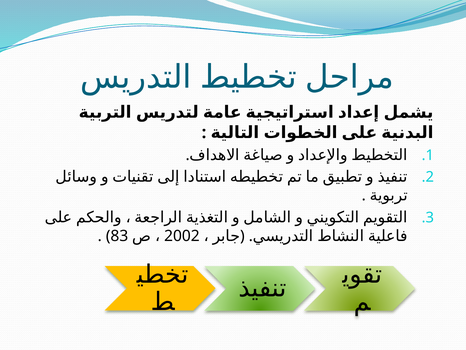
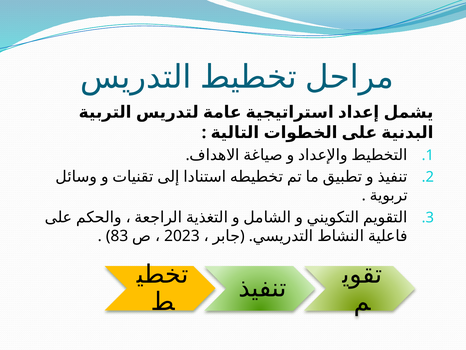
2002: 2002 -> 2023 (182, 236)
